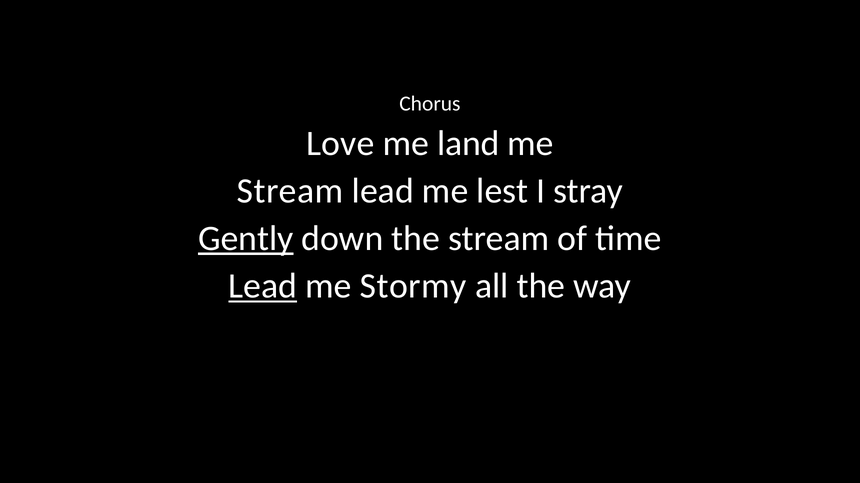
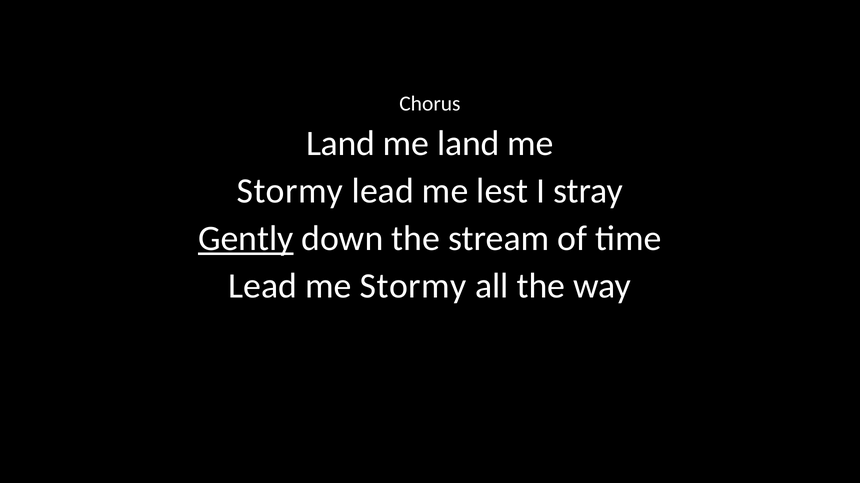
Love: Love -> Land (341, 143)
Stream: Stream -> Stormy (290, 191)
Lead underline: present -> none (263, 286)
